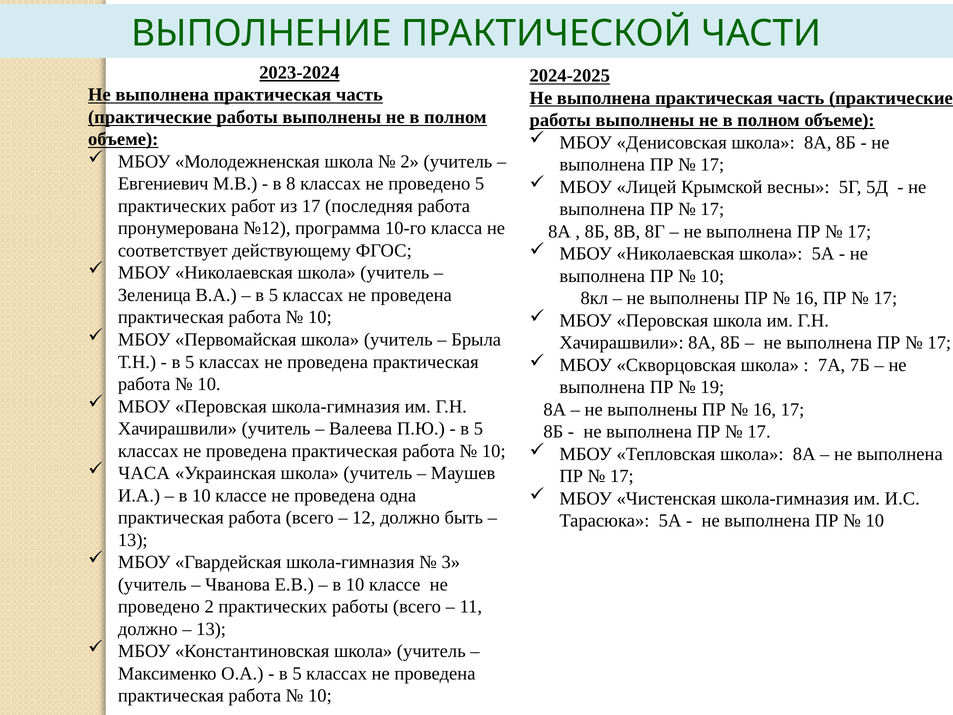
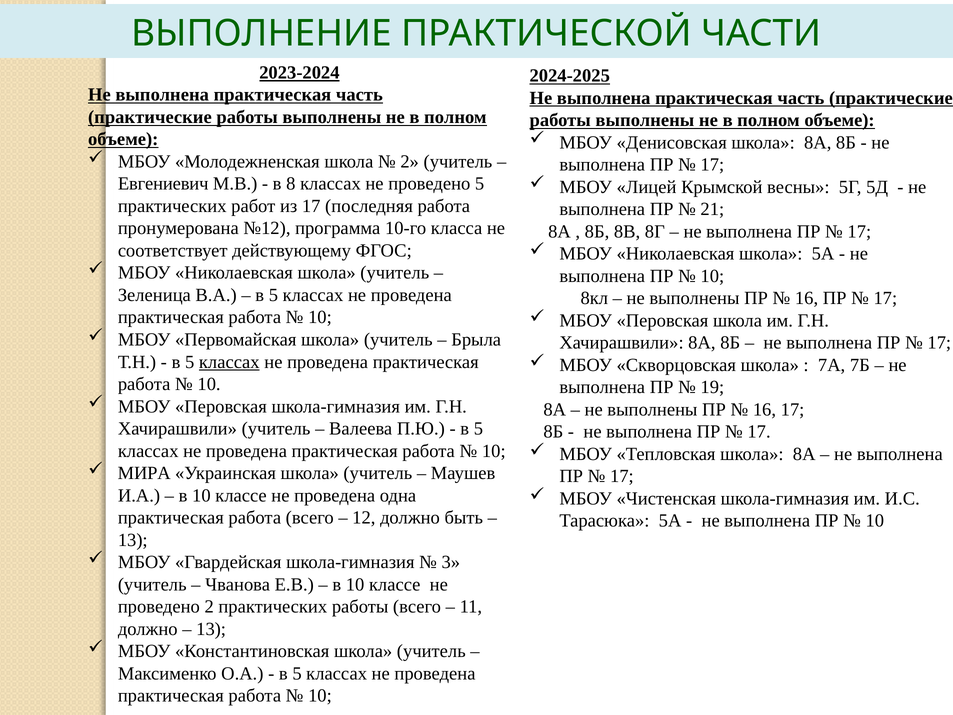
17: 17 -> 21 (712, 209)
классах underline: none -> present (229, 362)
ЧАСА: ЧАСА -> МИРА (144, 473)
